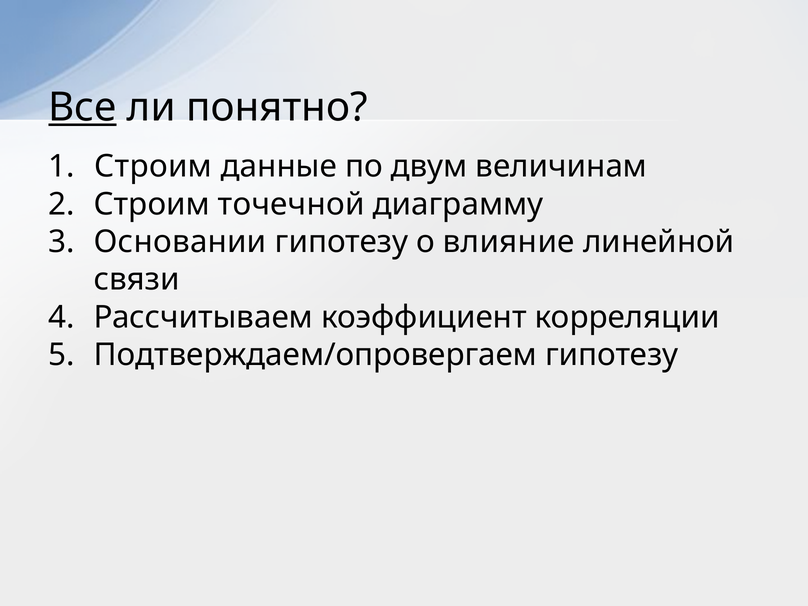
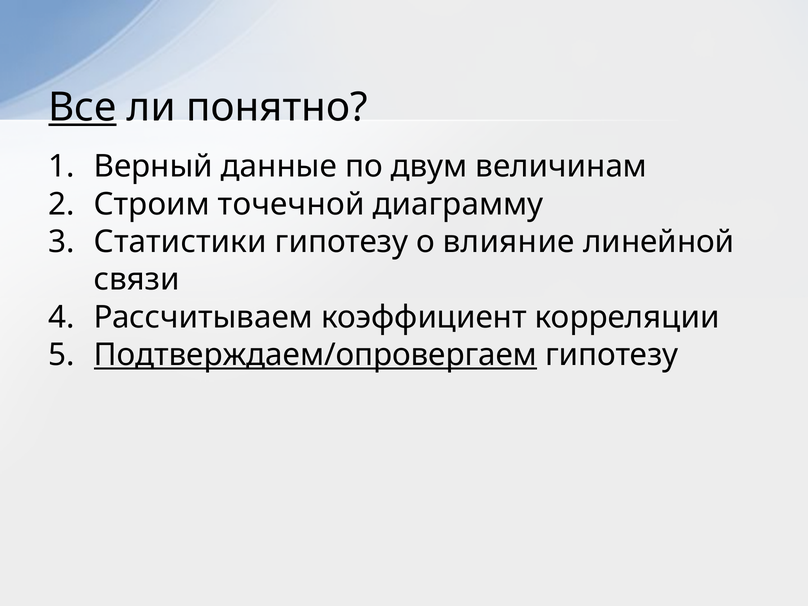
Строим: Строим -> Верный (153, 166)
Основании: Основании -> Статистики (180, 242)
Подтверждаем/опровергаем underline: none -> present (315, 355)
